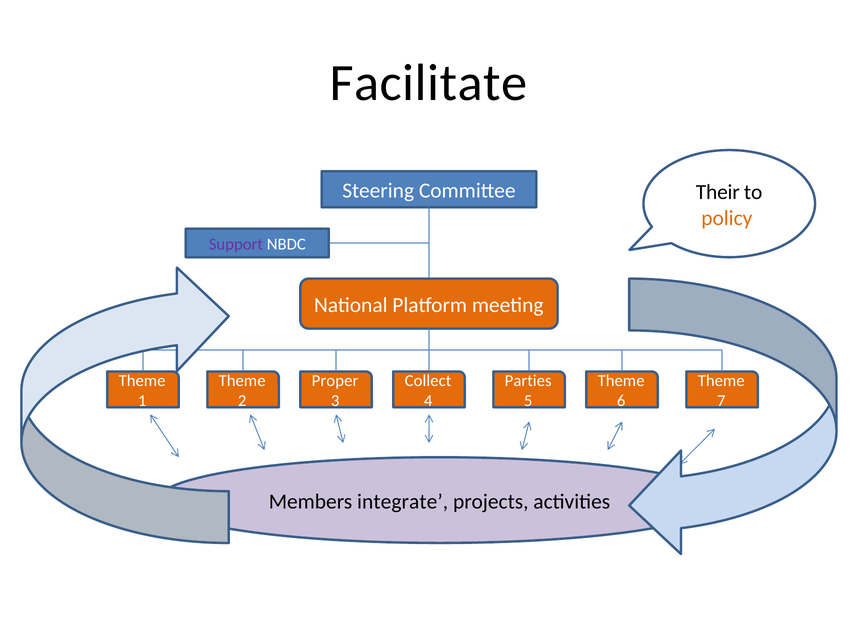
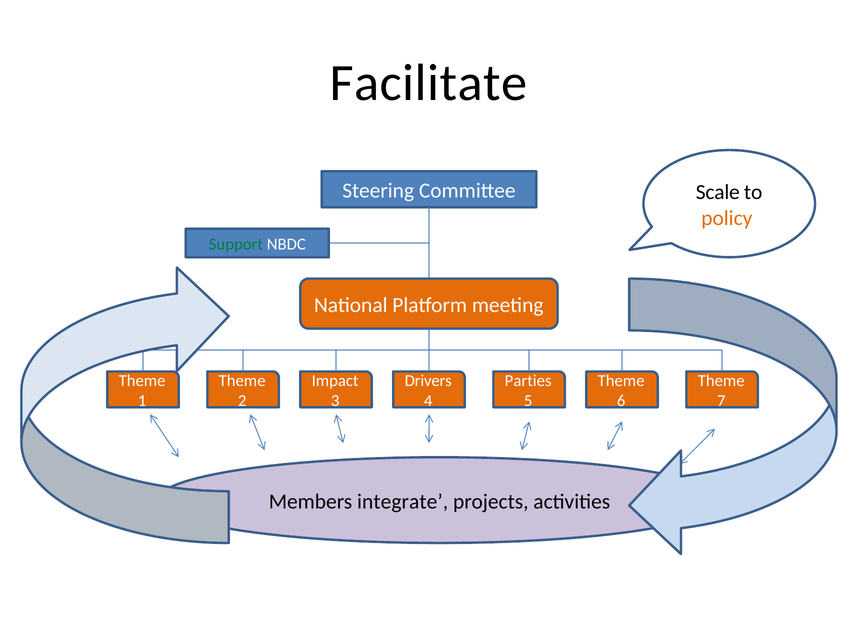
Their: Their -> Scale (718, 192)
Support colour: purple -> green (236, 244)
Proper: Proper -> Impact (335, 381)
Collect: Collect -> Drivers (428, 381)
